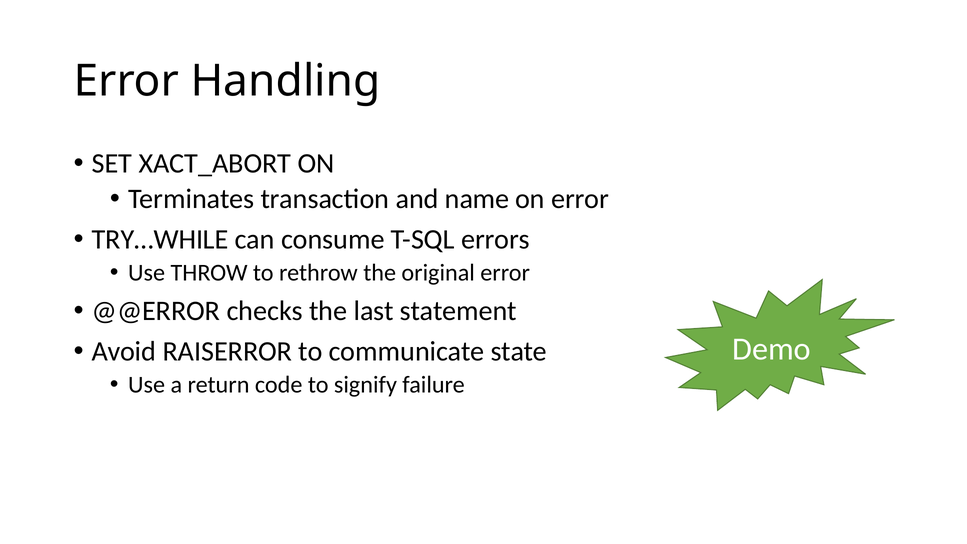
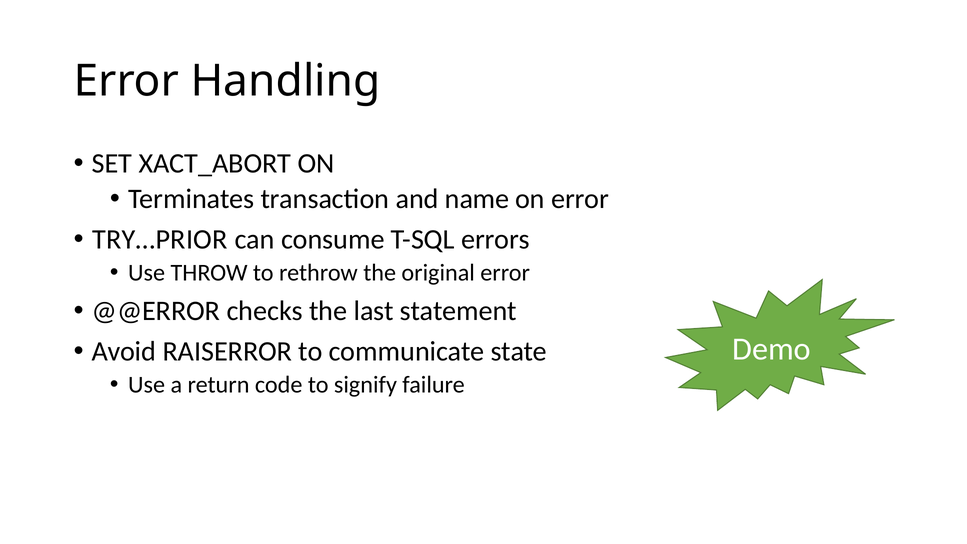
TRY…WHILE: TRY…WHILE -> TRY…PRIOR (160, 239)
